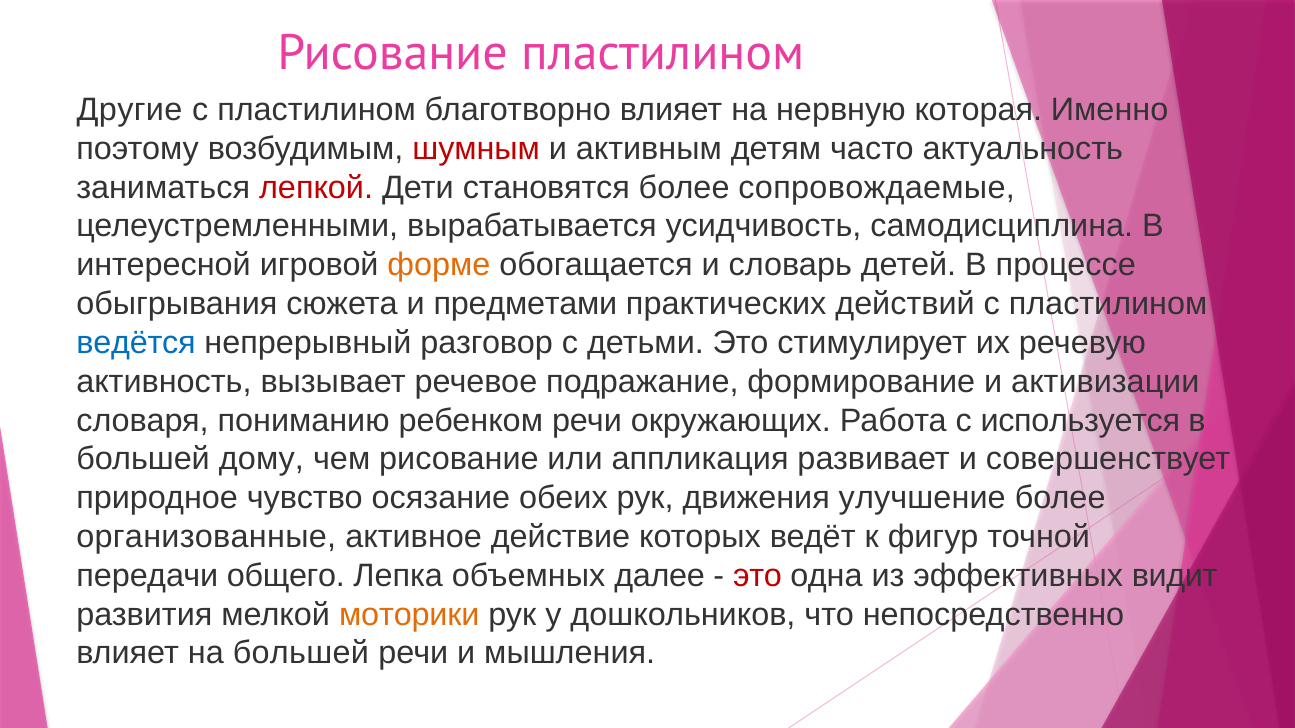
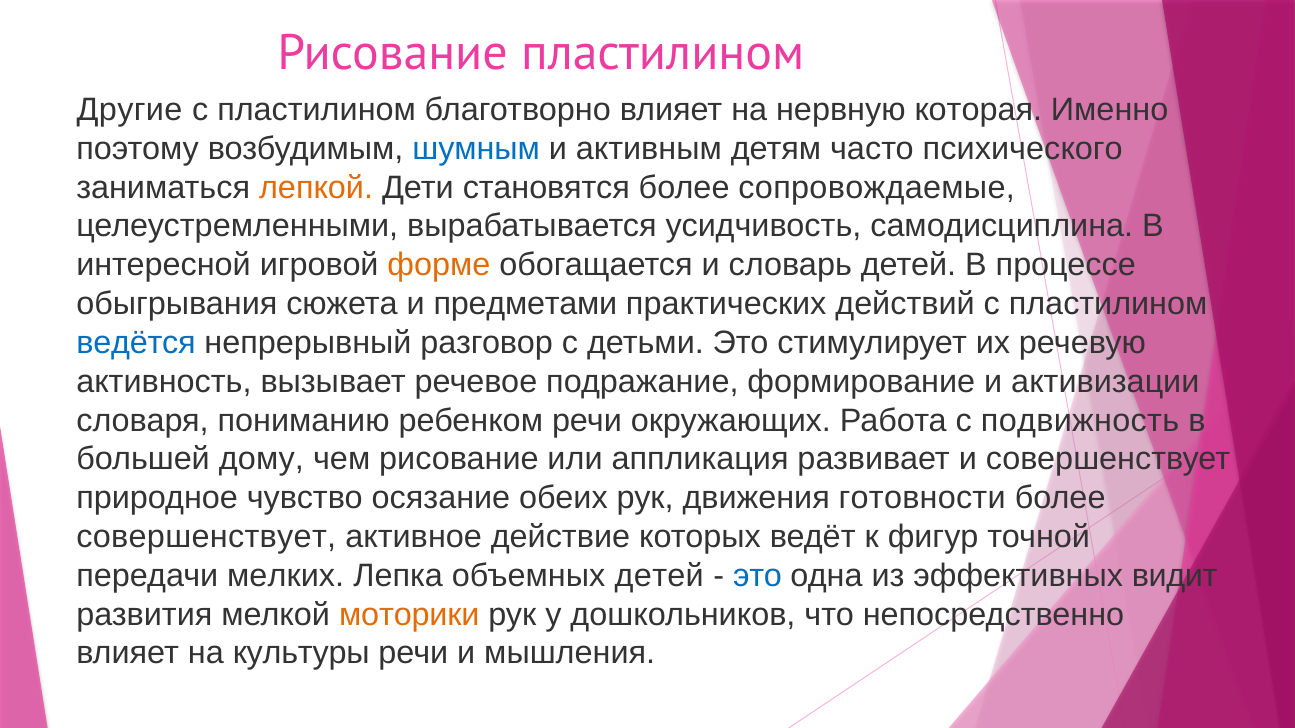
шумным colour: red -> blue (476, 149)
актуальность: актуальность -> психического (1023, 149)
лепкой colour: red -> orange (316, 187)
используется: используется -> подвижность (1080, 421)
улучшение: улучшение -> готовности (922, 498)
организованные: организованные -> совершенствует (206, 537)
общего: общего -> мелких (286, 576)
объемных далее: далее -> детей (659, 576)
это colour: red -> blue (758, 576)
на большей: большей -> культуры (301, 654)
